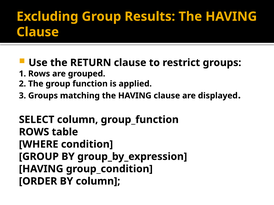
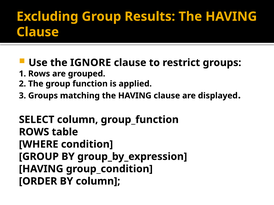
RETURN: RETURN -> IGNORE (91, 63)
